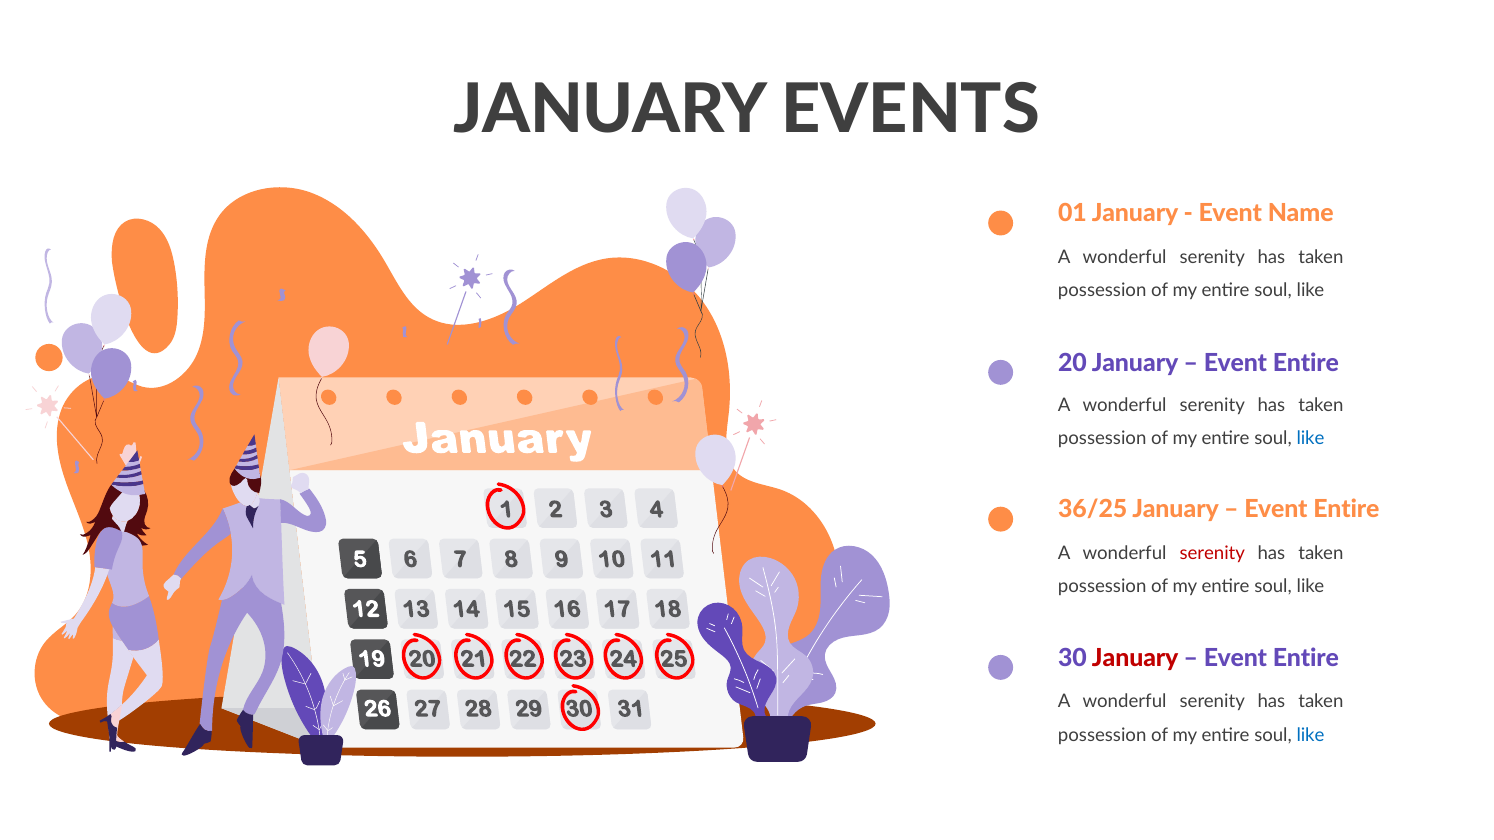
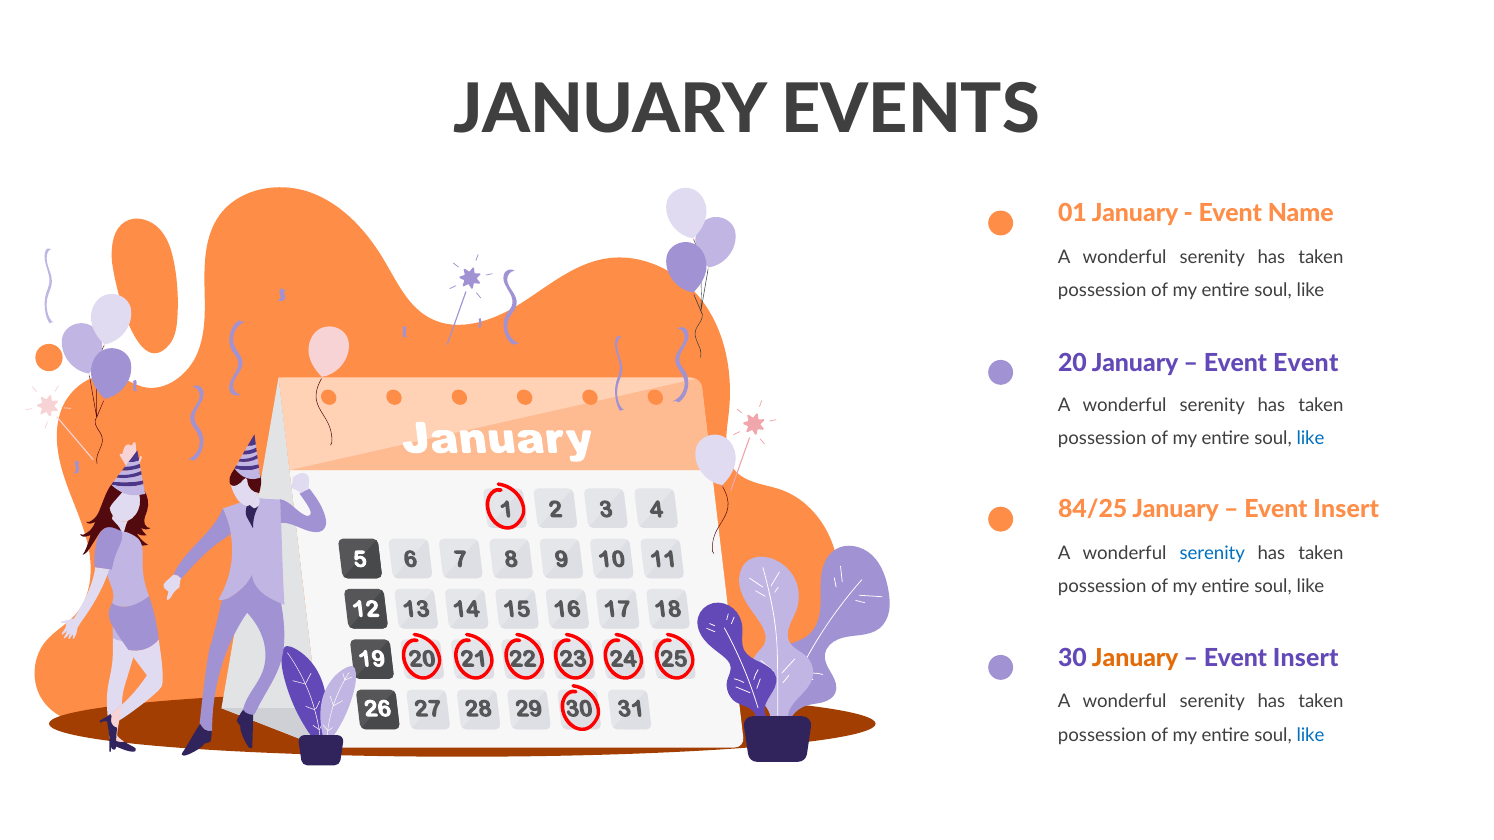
Entire: Entire -> Event (1306, 363)
36/25: 36/25 -> 84/25 (1093, 510)
Entire: Entire -> Insert (1346, 510)
serenity colour: red -> blue (1212, 553)
January colour: red -> orange (1135, 658)
Entire: Entire -> Insert (1306, 658)
